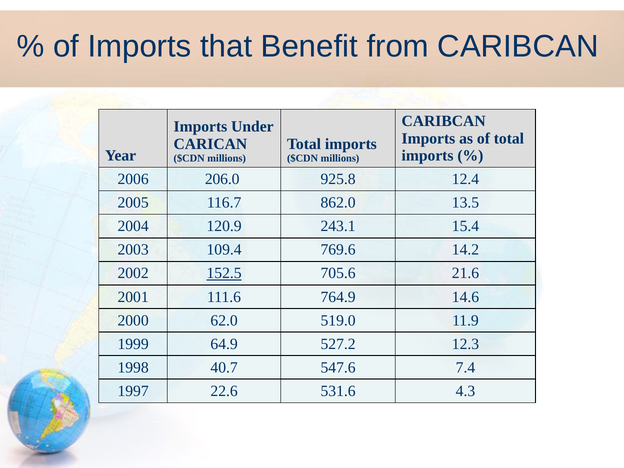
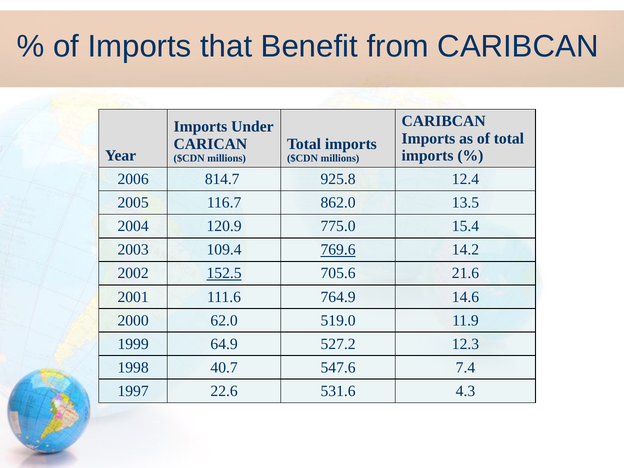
206.0: 206.0 -> 814.7 (222, 179)
243.1: 243.1 -> 775.0 (338, 226)
769.6 underline: none -> present (338, 250)
